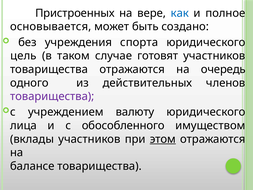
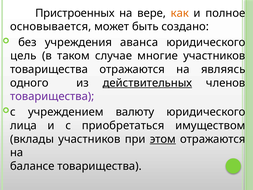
как colour: blue -> orange (180, 13)
спорта: спорта -> аванса (139, 42)
готовят: готовят -> многие (158, 56)
очередь: очередь -> являясь (223, 69)
действительных underline: none -> present (147, 83)
обособленного: обособленного -> приобретаться (123, 125)
